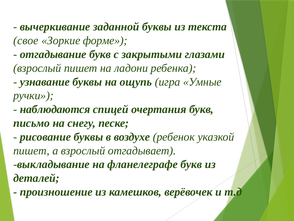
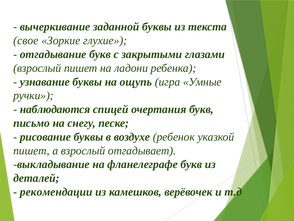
форме: форме -> глухие (105, 40)
произношение: произношение -> рекомендации (56, 191)
